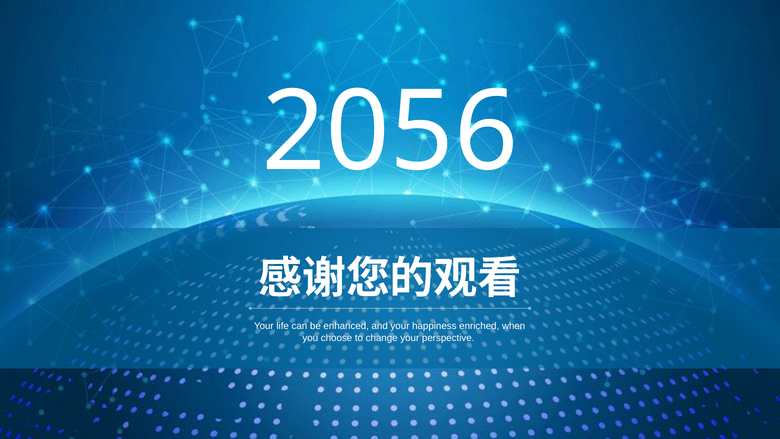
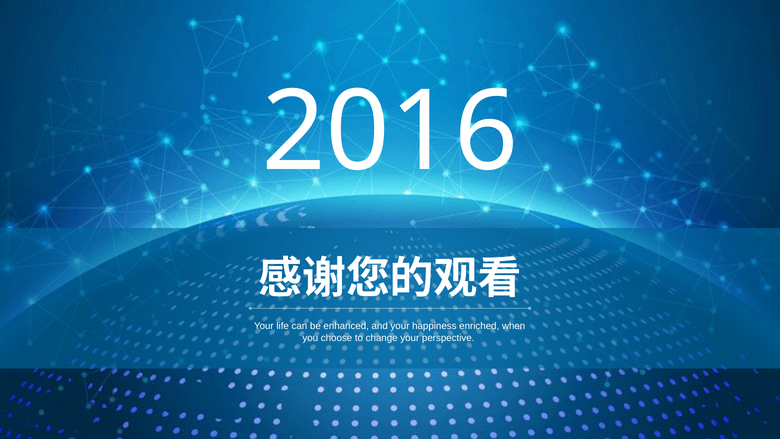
2056: 2056 -> 2016 (390, 132)
